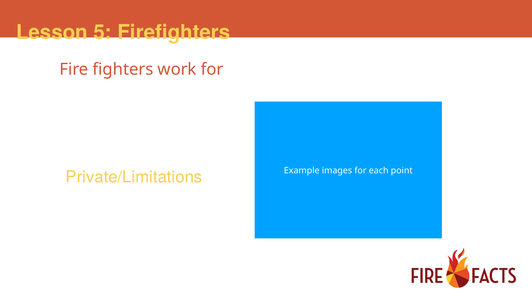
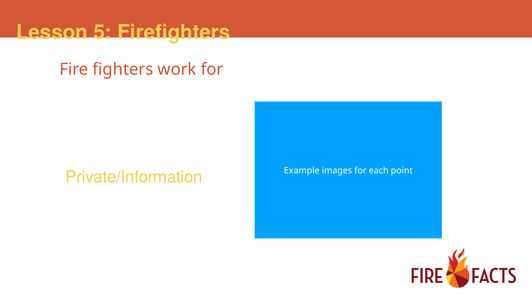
Private/Limitations: Private/Limitations -> Private/Information (134, 177)
